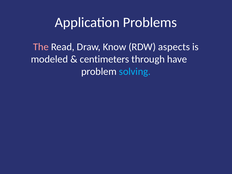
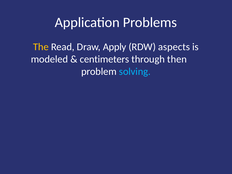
The colour: pink -> yellow (41, 47)
Know: Know -> Apply (115, 47)
have: have -> then (177, 59)
